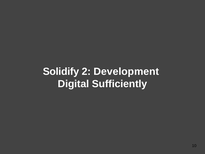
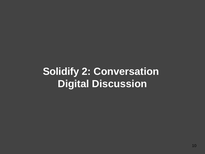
Development: Development -> Conversation (126, 71)
Sufficiently: Sufficiently -> Discussion (120, 84)
